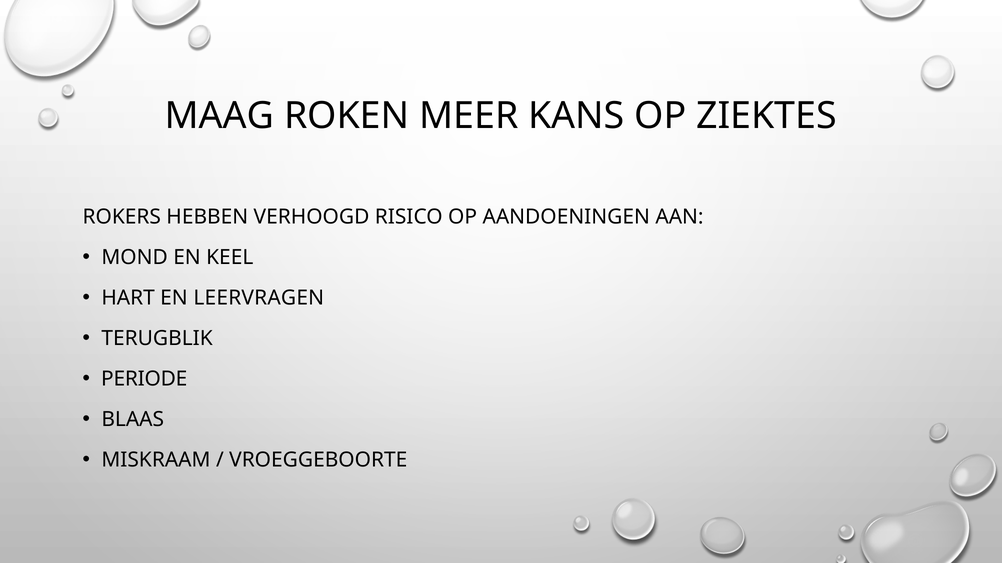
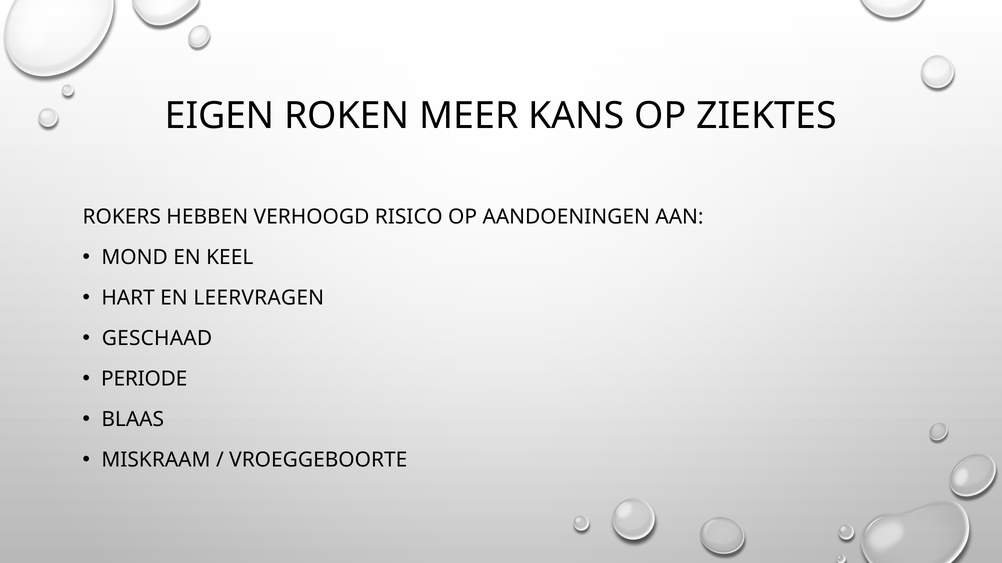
MAAG: MAAG -> EIGEN (220, 116)
TERUGBLIK: TERUGBLIK -> GESCHAAD (157, 339)
